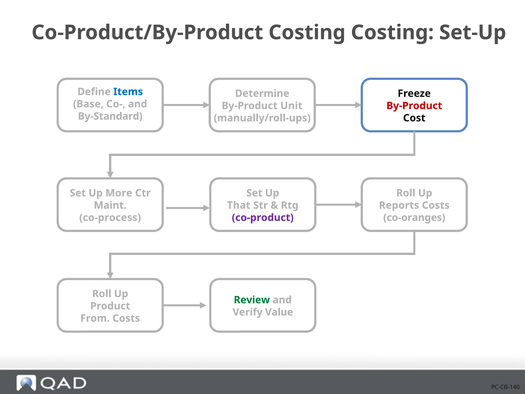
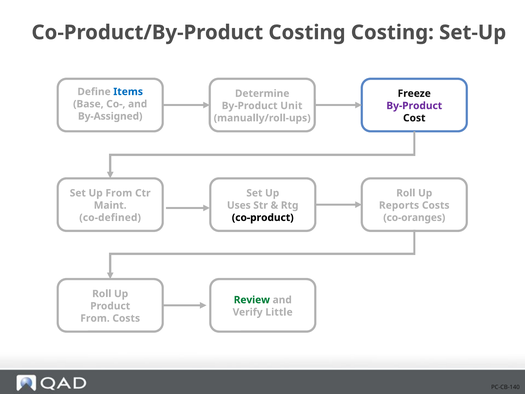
By-Product colour: red -> purple (414, 106)
By-Standard: By-Standard -> By-Assigned (110, 116)
Up More: More -> From (119, 193)
That: That -> Uses (239, 205)
co-process: co-process -> co-defined (110, 217)
co-product colour: purple -> black (263, 217)
Value: Value -> Little (279, 312)
